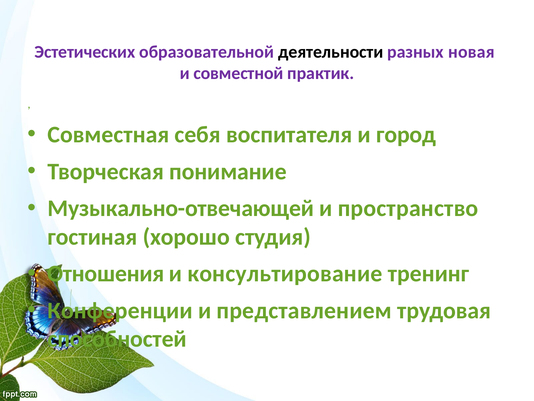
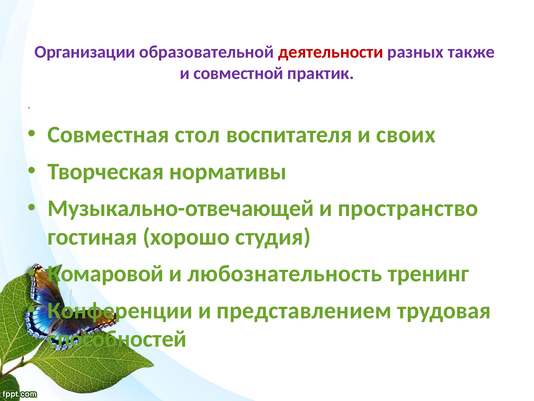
Эстетических: Эстетических -> Организации (85, 52)
деятельности colour: black -> red (331, 52)
новая: новая -> также (471, 52)
себя: себя -> стол (197, 135)
город: город -> своих (406, 135)
понимание: понимание -> нормативы (228, 171)
Отношения: Отношения -> Комаровой (106, 273)
консультирование: консультирование -> любознательность (285, 273)
